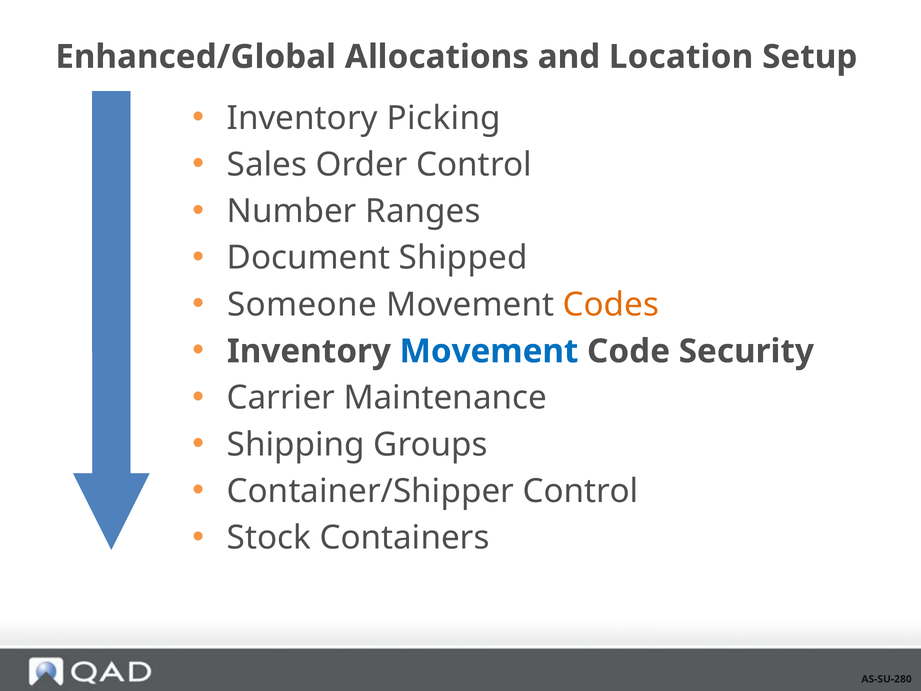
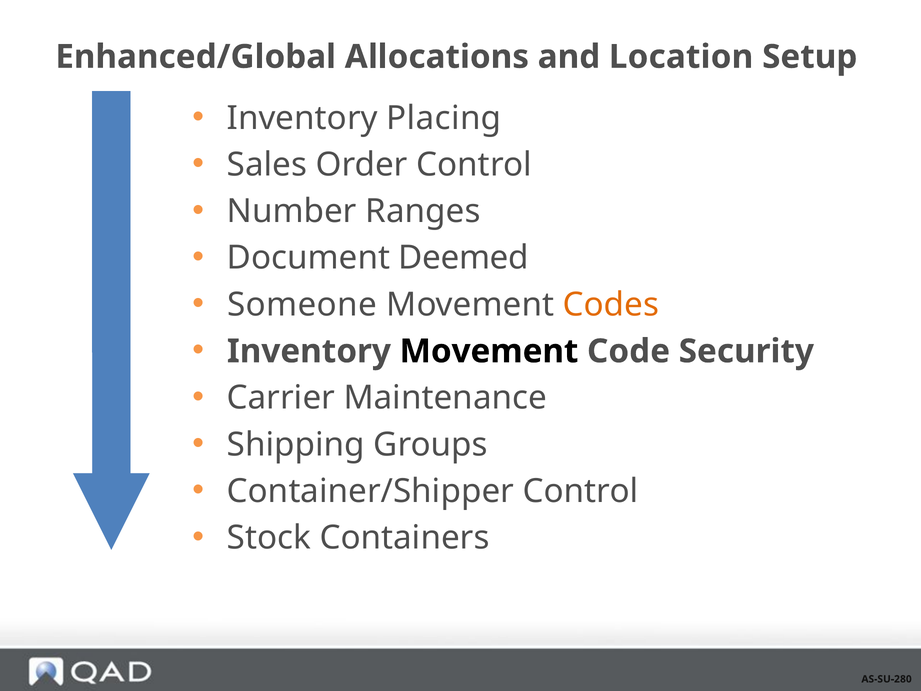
Picking: Picking -> Placing (444, 118)
Shipped: Shipped -> Deemed (463, 258)
Movement colour: blue -> black (489, 351)
